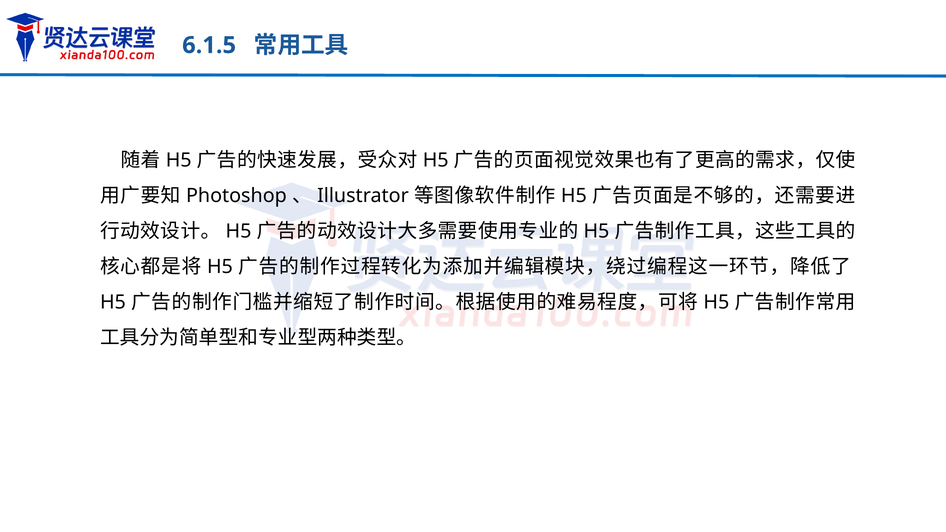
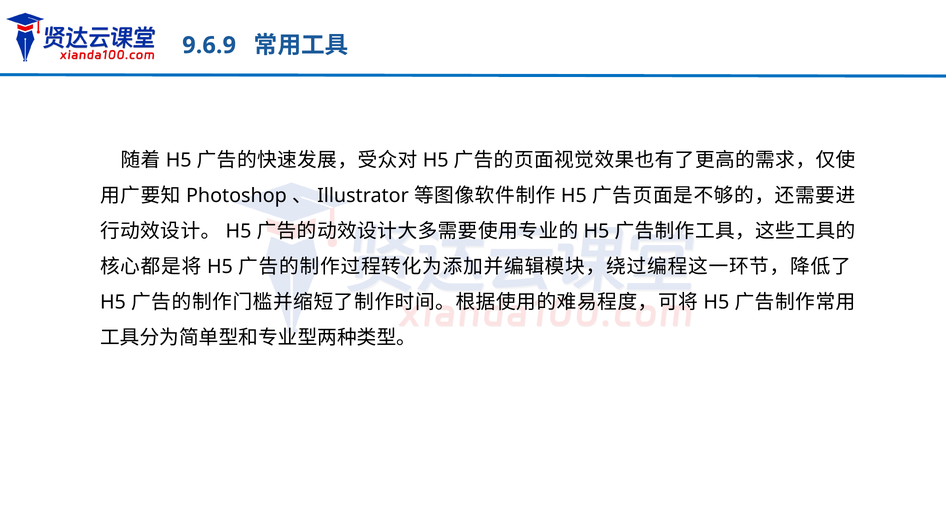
6.1.5: 6.1.5 -> 9.6.9 (209, 45)
